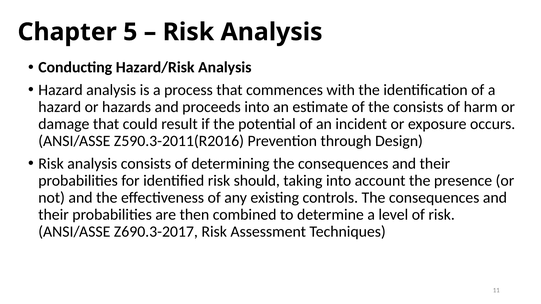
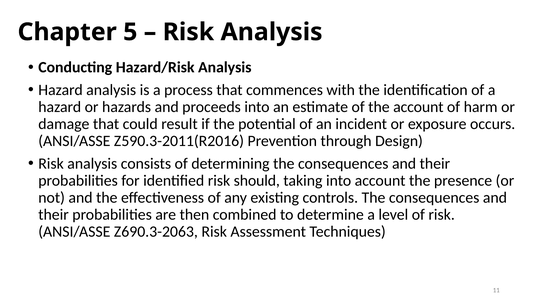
the consists: consists -> account (418, 107)
Z690.3-2017: Z690.3-2017 -> Z690.3-2063 (156, 232)
